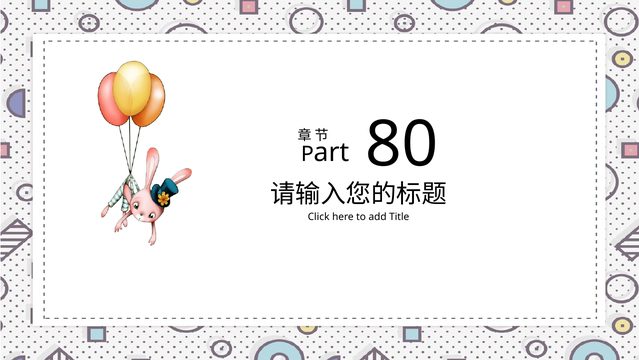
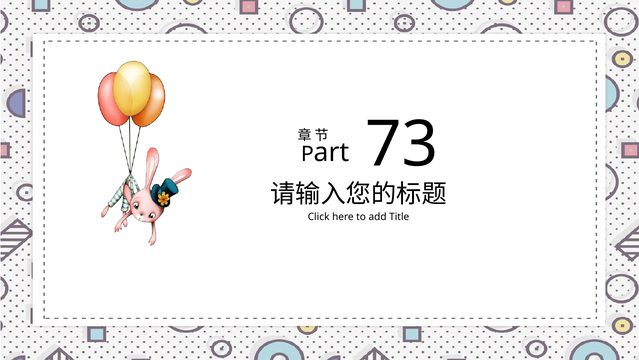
80: 80 -> 73 (402, 144)
